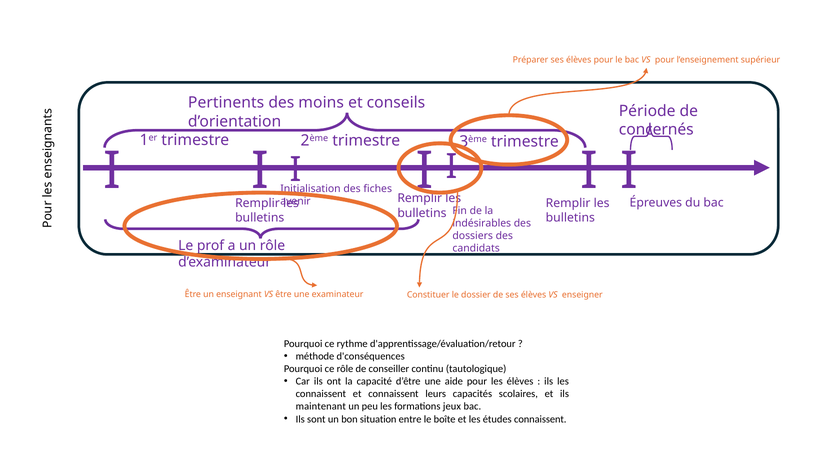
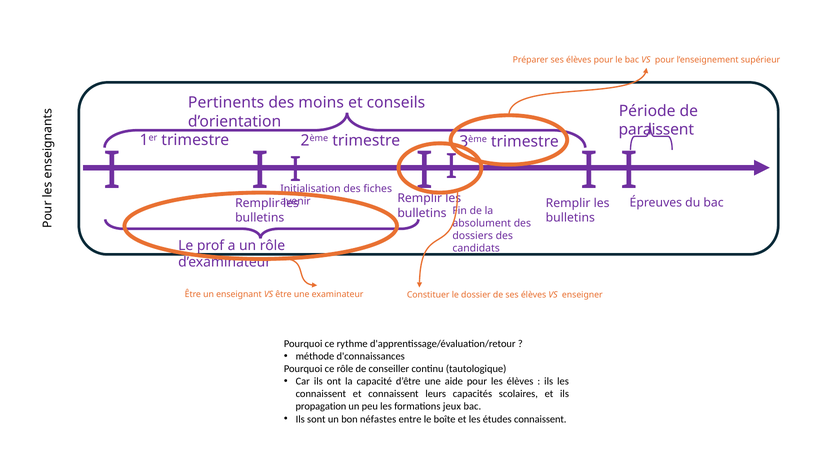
concernés: concernés -> paraissent (656, 130)
indésirables: indésirables -> absolument (482, 223)
d'conséquences: d'conséquences -> d'connaissances (371, 357)
maintenant: maintenant -> propagation (321, 407)
situation: situation -> néfastes (378, 419)
